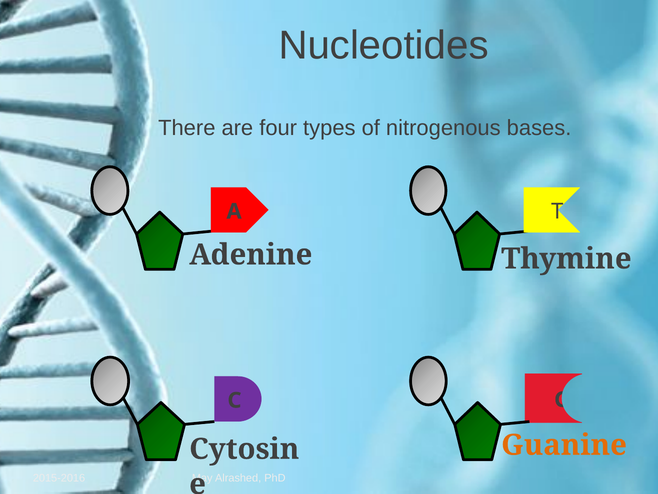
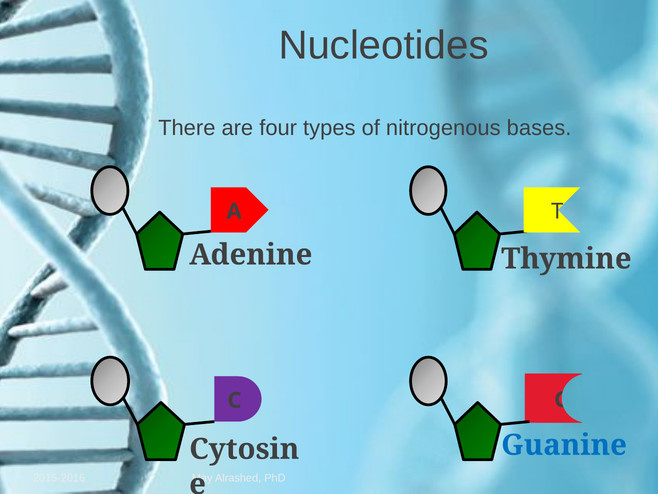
Guanine colour: orange -> blue (564, 445)
